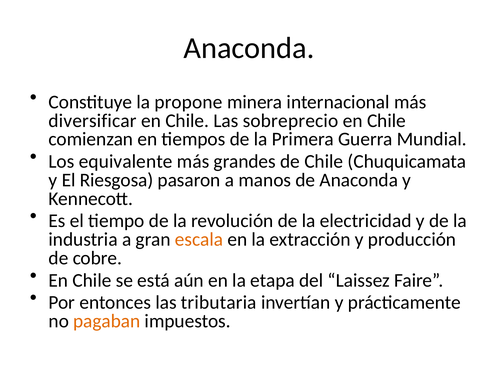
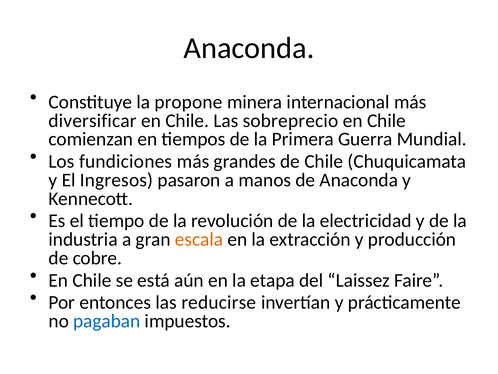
equivalente: equivalente -> fundiciones (126, 161)
Riesgosa: Riesgosa -> Ingresos (116, 180)
tributaria: tributaria -> reducirse (219, 302)
pagaban colour: orange -> blue (107, 321)
